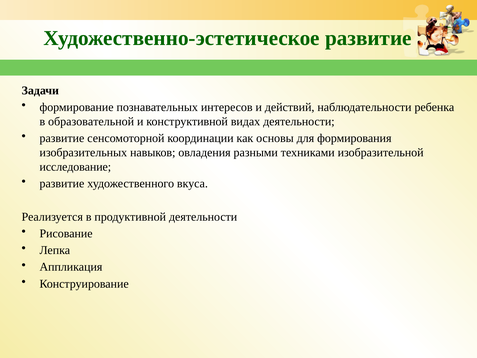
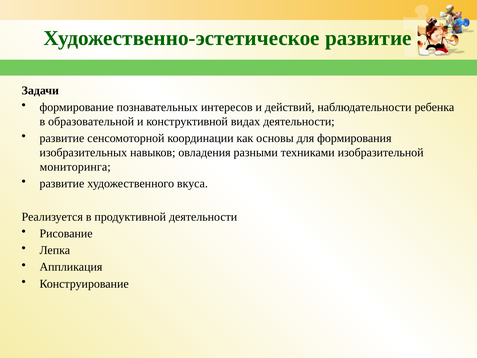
исследование: исследование -> мониторинга (75, 167)
